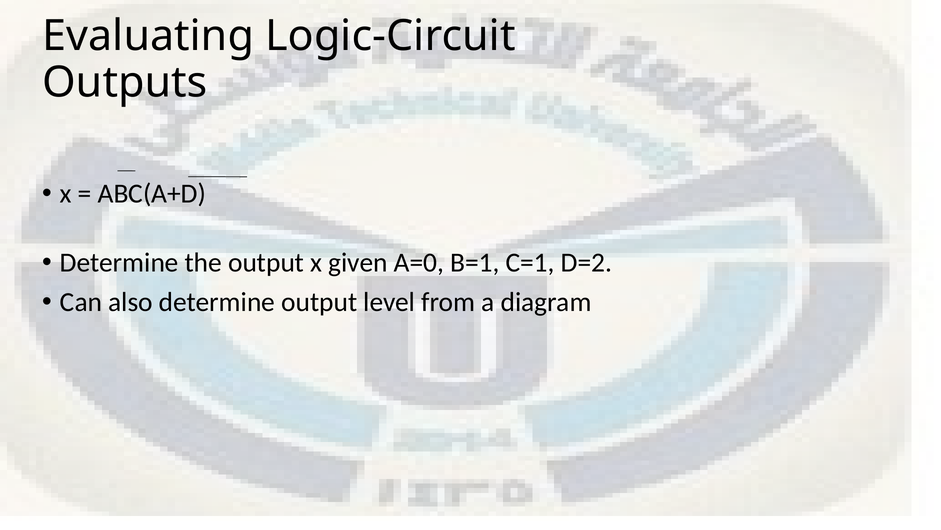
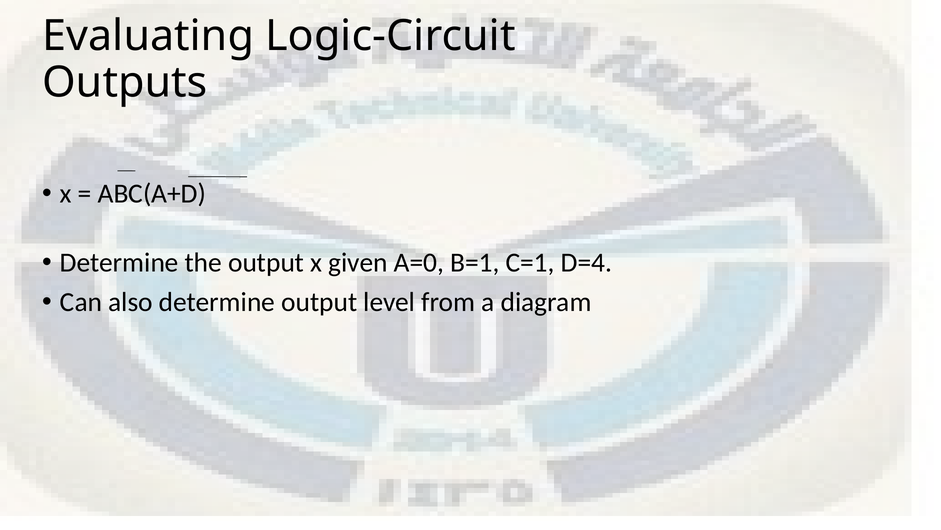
D=2: D=2 -> D=4 (586, 262)
